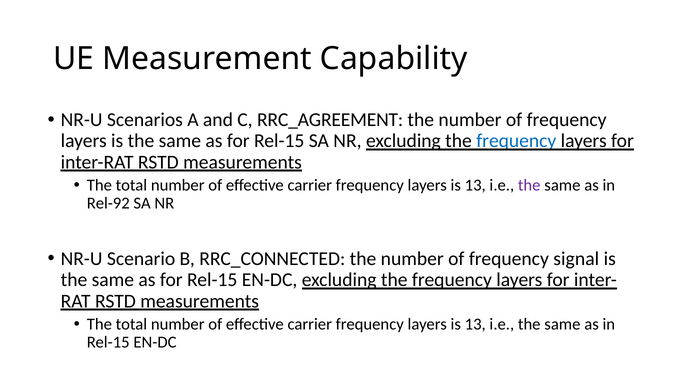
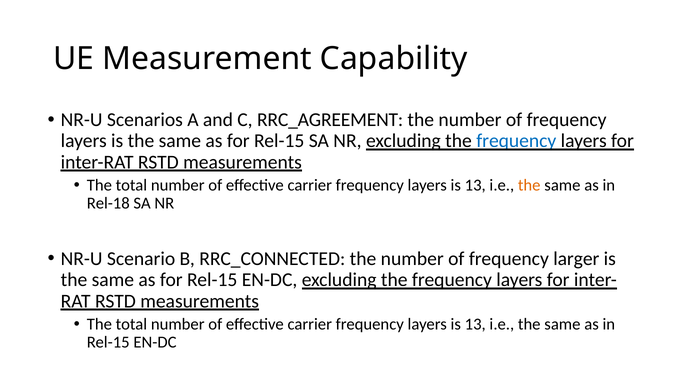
the colour: purple -> orange (529, 185)
Rel-92: Rel-92 -> Rel-18 (108, 203)
signal: signal -> larger (576, 258)
